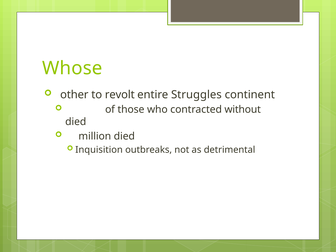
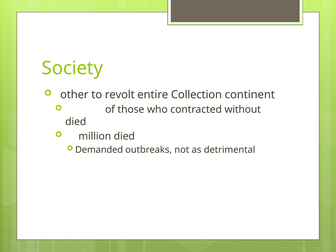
Whose: Whose -> Society (72, 68)
Struggles: Struggles -> Collection (196, 95)
Inquisition: Inquisition -> Demanded (99, 150)
